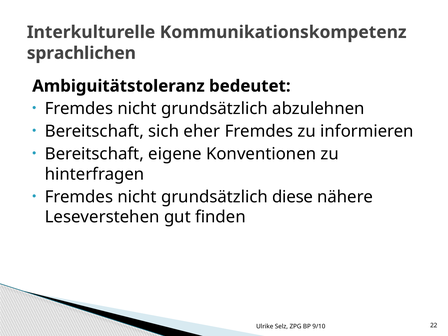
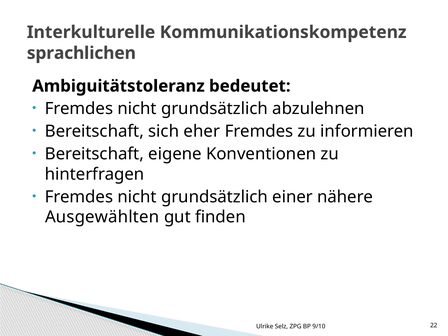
diese: diese -> einer (293, 197)
Leseverstehen: Leseverstehen -> Ausgewählten (102, 217)
